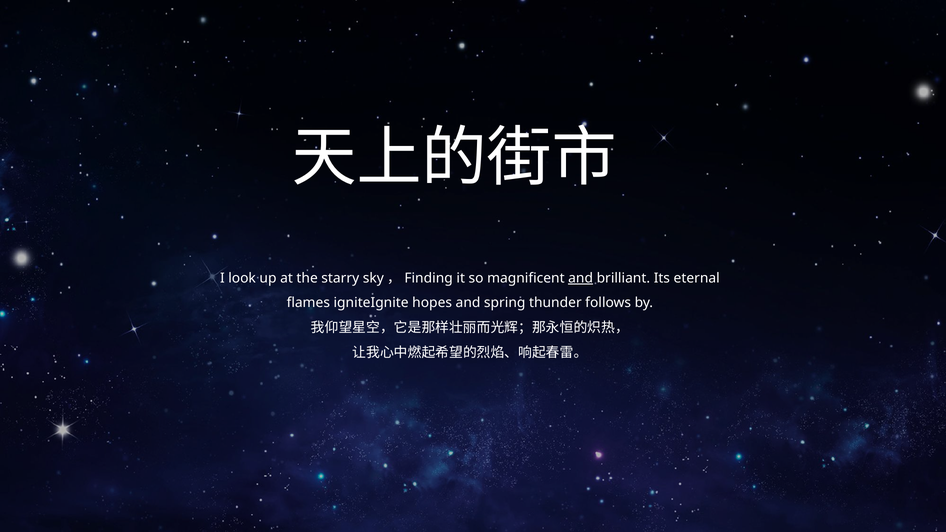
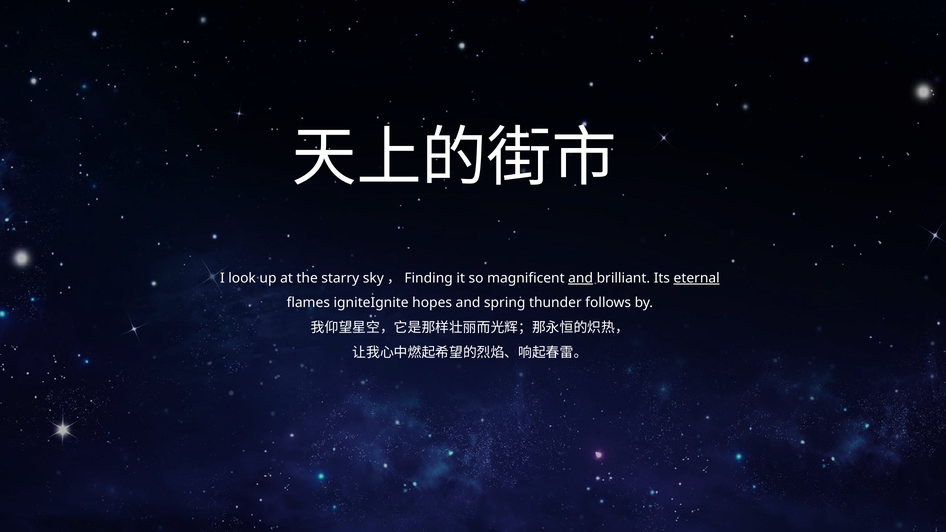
eternal underline: none -> present (697, 278)
